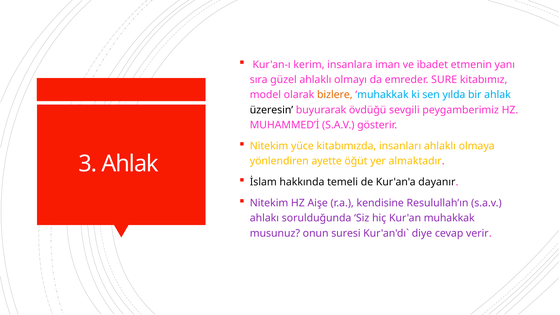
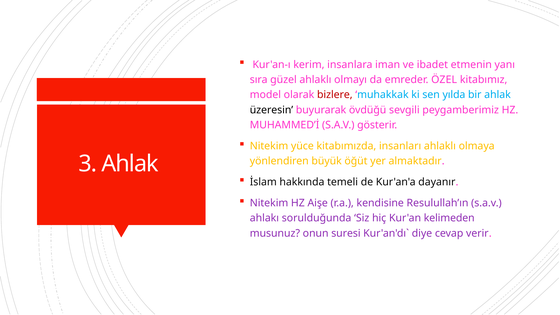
SURE: SURE -> ÖZEL (444, 80)
bizlere colour: orange -> red (335, 95)
ayette: ayette -> büyük (327, 161)
Kur'an muhakkak: muhakkak -> kelimeden (449, 218)
